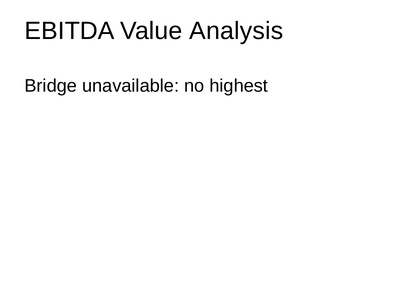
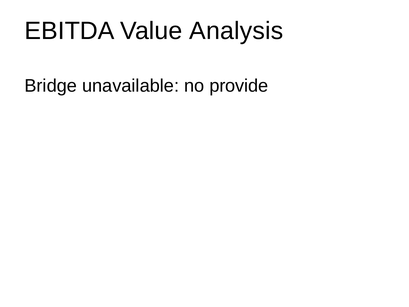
highest: highest -> provide (239, 86)
